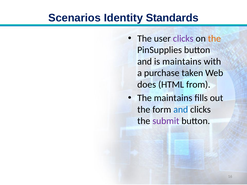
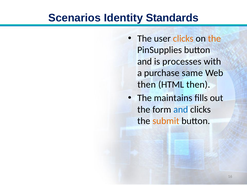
clicks colour: purple -> orange (183, 39)
is maintains: maintains -> processes (182, 62)
taken: taken -> same (192, 73)
does: does -> then (147, 85)
HTML from: from -> then (198, 85)
submit colour: purple -> orange (166, 121)
